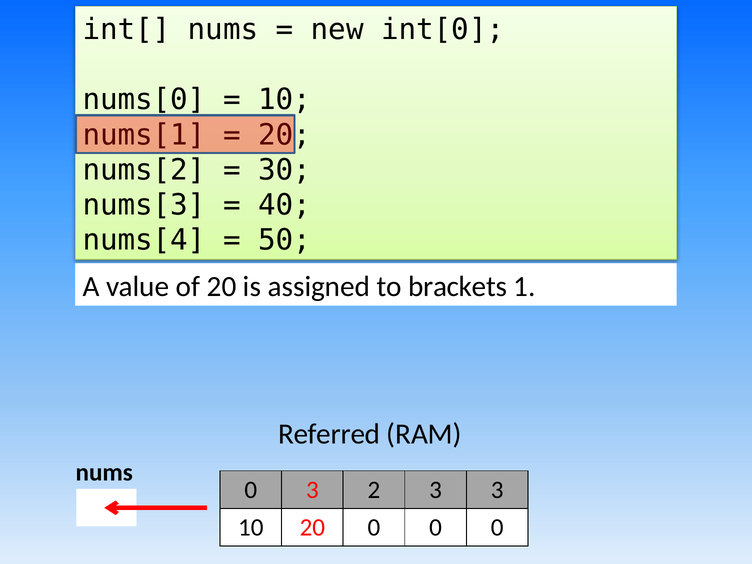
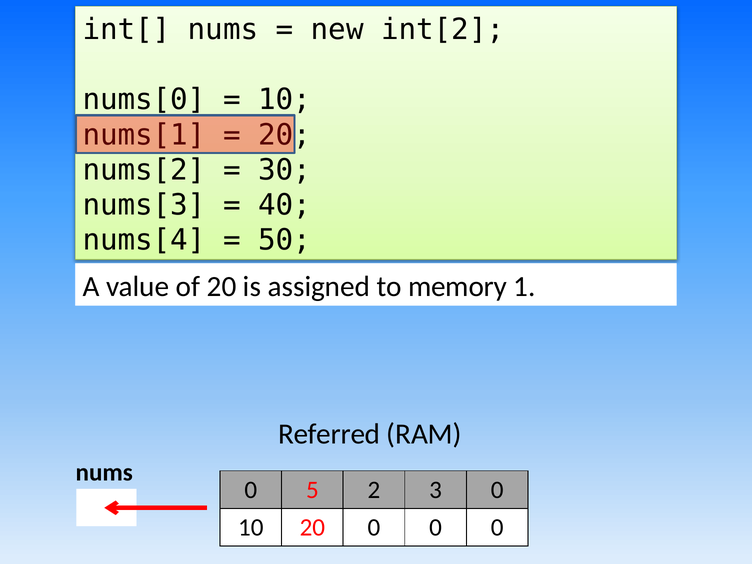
int[0: int[0 -> int[2 (443, 30)
brackets: brackets -> memory (458, 286)
0 3: 3 -> 5 (312, 490)
3 3: 3 -> 0 (497, 490)
